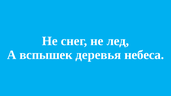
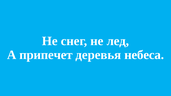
вспышек: вспышек -> припечет (46, 55)
